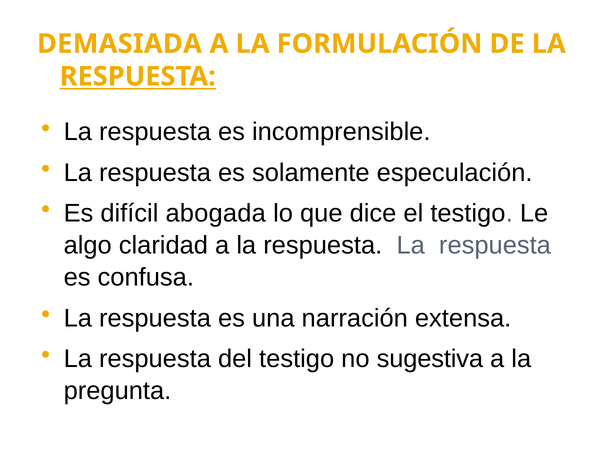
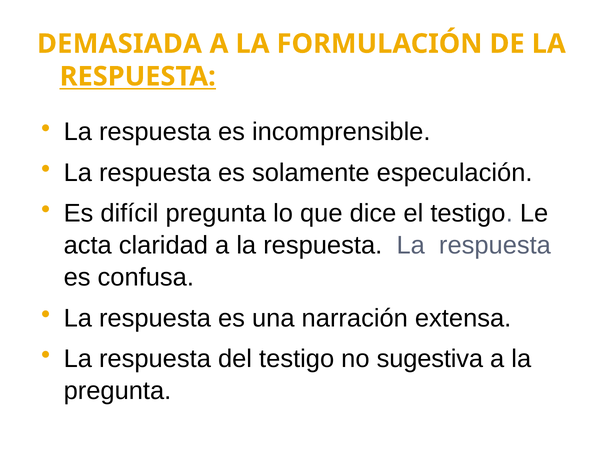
difícil abogada: abogada -> pregunta (216, 213)
algo: algo -> acta (88, 245)
